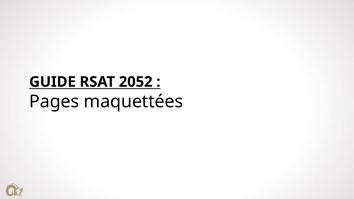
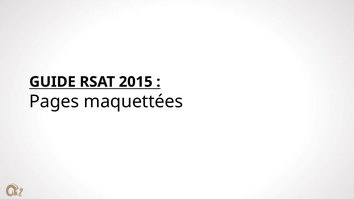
2052: 2052 -> 2015 (136, 82)
